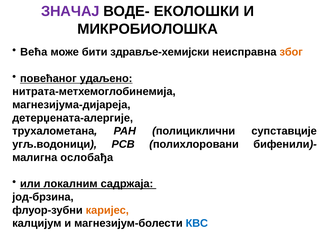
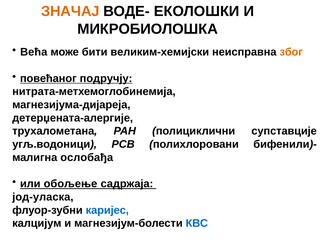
ЗНАЧАЈ colour: purple -> orange (70, 11)
здравље-хемијски: здравље-хемијски -> великим-хемијски (160, 52)
удаљено: удаљено -> подручју (106, 78)
локалним: локалним -> обољење (70, 184)
јод-брзина: јод-брзина -> јод-уласка (43, 197)
каријес colour: orange -> blue (107, 210)
